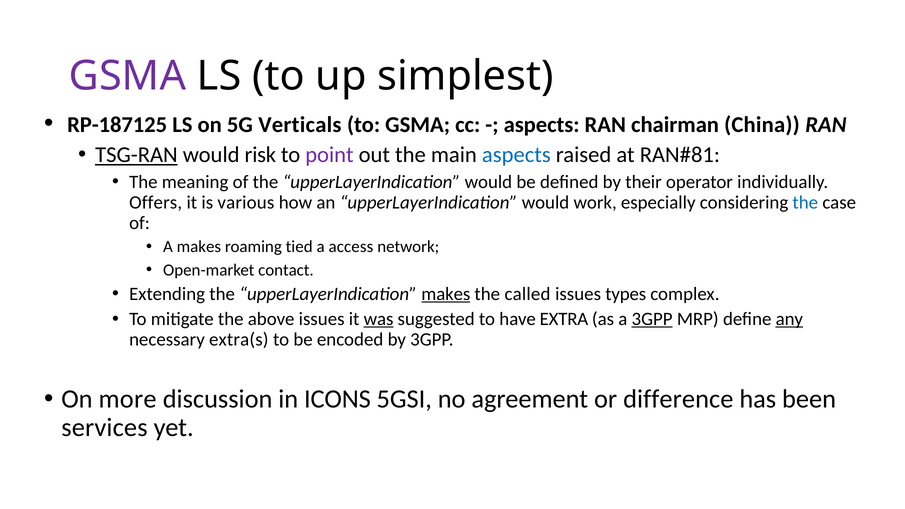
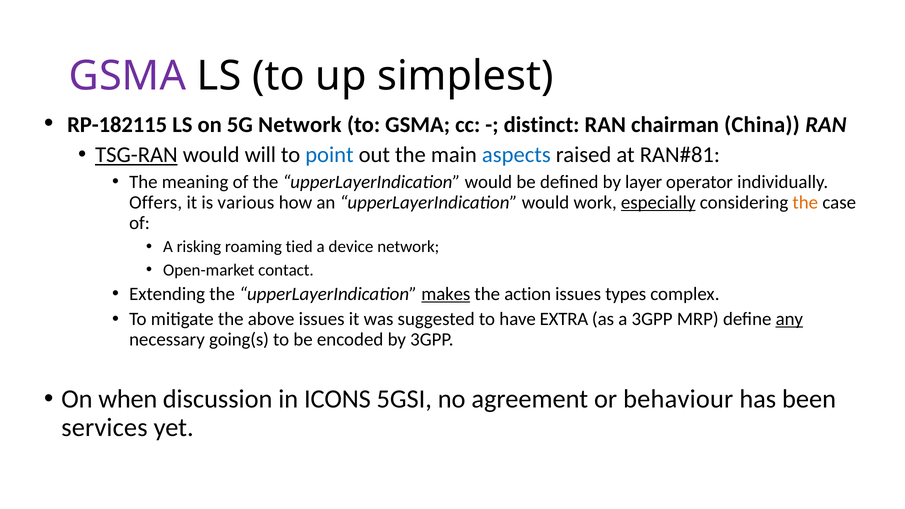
RP-187125: RP-187125 -> RP-182115 (117, 125)
5G Verticals: Verticals -> Network (300, 125)
aspects: aspects -> distinct (542, 125)
risk: risk -> will (260, 155)
point colour: purple -> blue (329, 155)
their: their -> layer (644, 182)
especially underline: none -> present (658, 202)
the colour: blue -> orange (805, 202)
A makes: makes -> risking (199, 247)
access: access -> device (351, 247)
called: called -> action (528, 294)
was underline: present -> none (379, 319)
3GPP underline: present -> none (652, 319)
extra(s: extra(s -> going(s (239, 339)
more: more -> when (128, 399)
difference: difference -> behaviour (678, 399)
